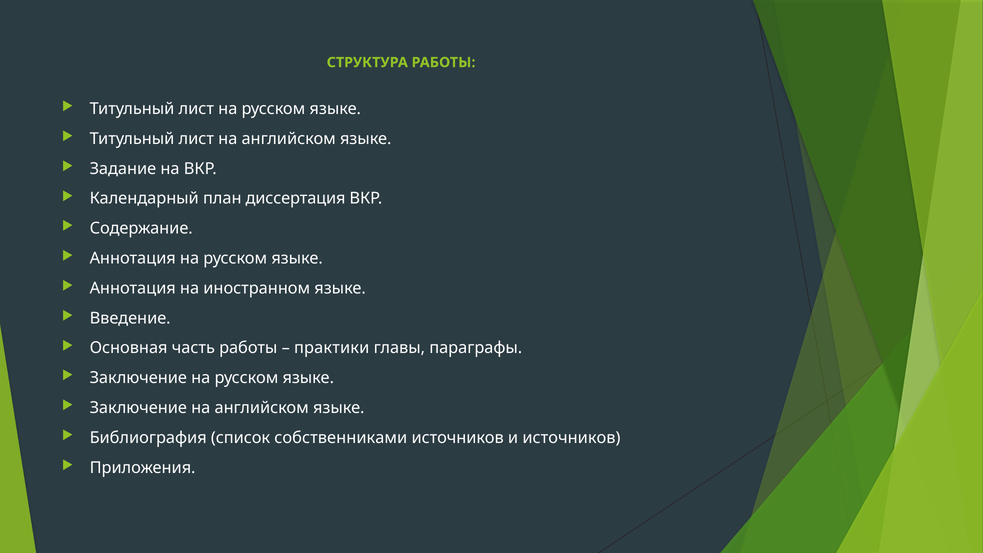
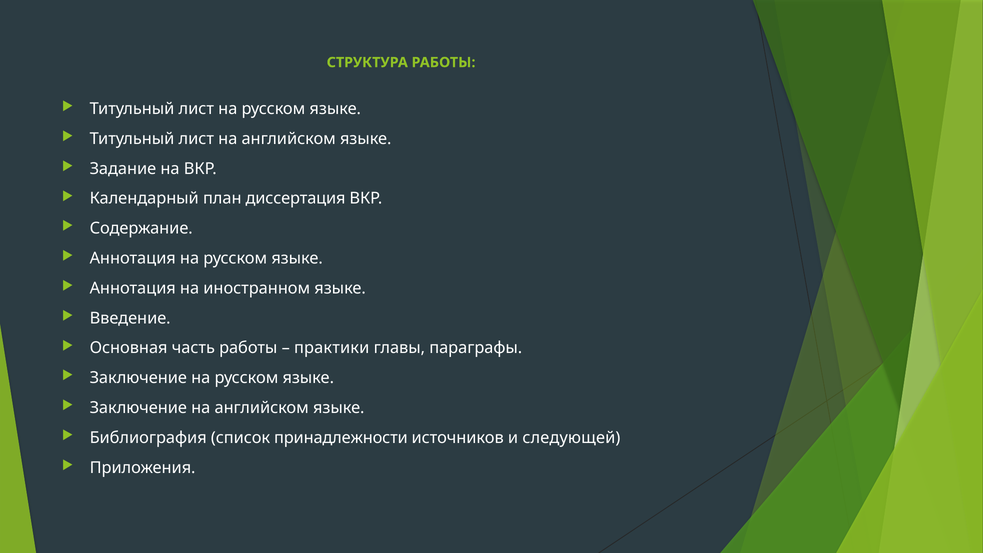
собственниками: собственниками -> принадлежности (341, 438)
и источников: источников -> следующей (571, 438)
